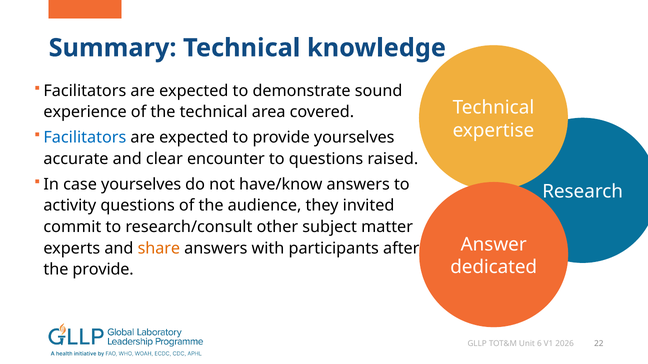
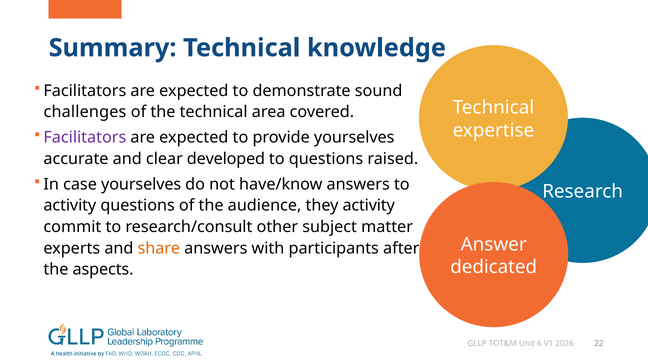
experience: experience -> challenges (85, 112)
Facilitators colour: blue -> purple (85, 138)
encounter: encounter -> developed (226, 159)
they invited: invited -> activity (369, 206)
the provide: provide -> aspects (103, 270)
